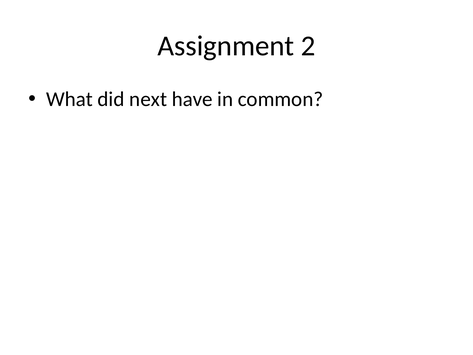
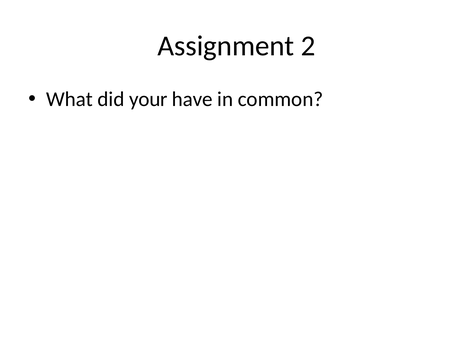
next: next -> your (148, 99)
